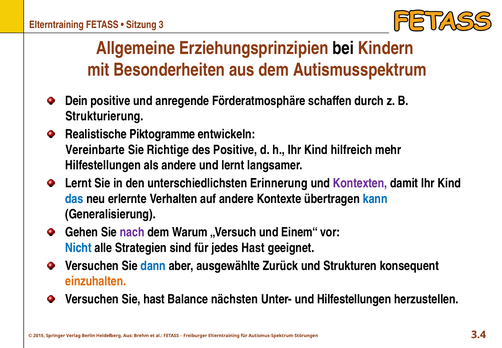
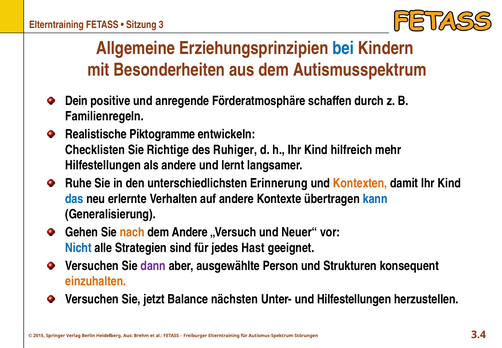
bei colour: black -> blue (343, 48)
Strukturierung: Strukturierung -> Familienregeln (104, 116)
Vereinbarte: Vereinbarte -> Checklisten (95, 150)
des Positive: Positive -> Ruhiger (235, 150)
Lernt: Lernt -> Ruhe (78, 183)
Kontexten colour: purple -> orange (360, 183)
nach colour: purple -> orange (132, 232)
dem Warum: Warum -> Andere (190, 232)
Einem“: Einem“ -> Neuer“ (299, 232)
dann colour: blue -> purple (153, 265)
Zurück: Zurück -> Person (281, 265)
Sie hast: hast -> jetzt (154, 299)
